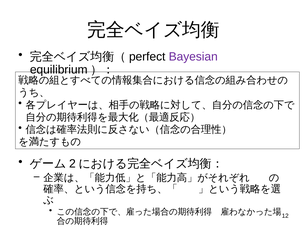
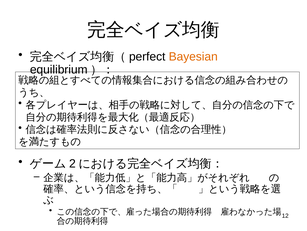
Bayesian colour: purple -> orange (193, 57)
